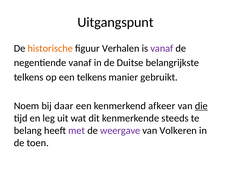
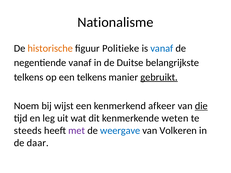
Uitgangspunt: Uitgangspunt -> Nationalisme (115, 22)
Verhalen: Verhalen -> Politieke (121, 48)
vanaf colour: purple -> blue (162, 48)
gebruikt underline: none -> present (159, 77)
daar: daar -> wijst (64, 106)
steeds: steeds -> weten (175, 118)
belang: belang -> steeds (28, 131)
weergave colour: purple -> blue (120, 131)
toen: toen -> daar (38, 143)
